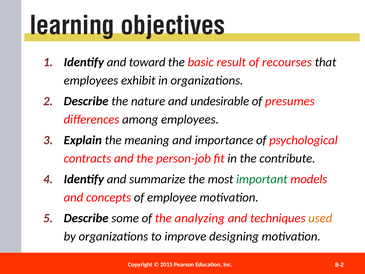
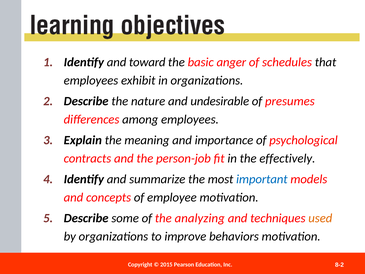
result: result -> anger (231, 62)
recourses: recourses -> schedules (287, 62)
contribute: contribute -> effectively (287, 158)
important colour: green -> blue (262, 179)
designing: designing -> behaviors (234, 236)
